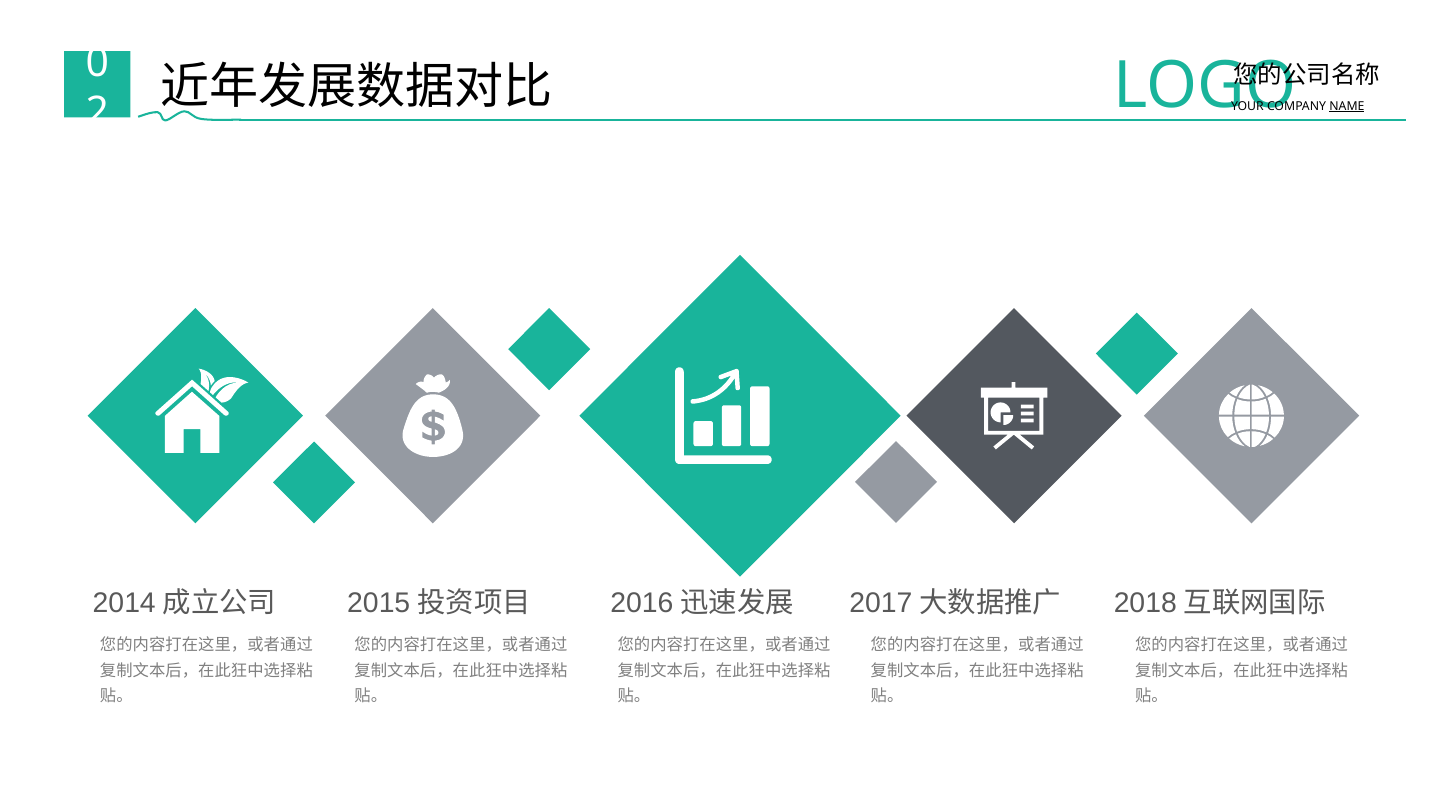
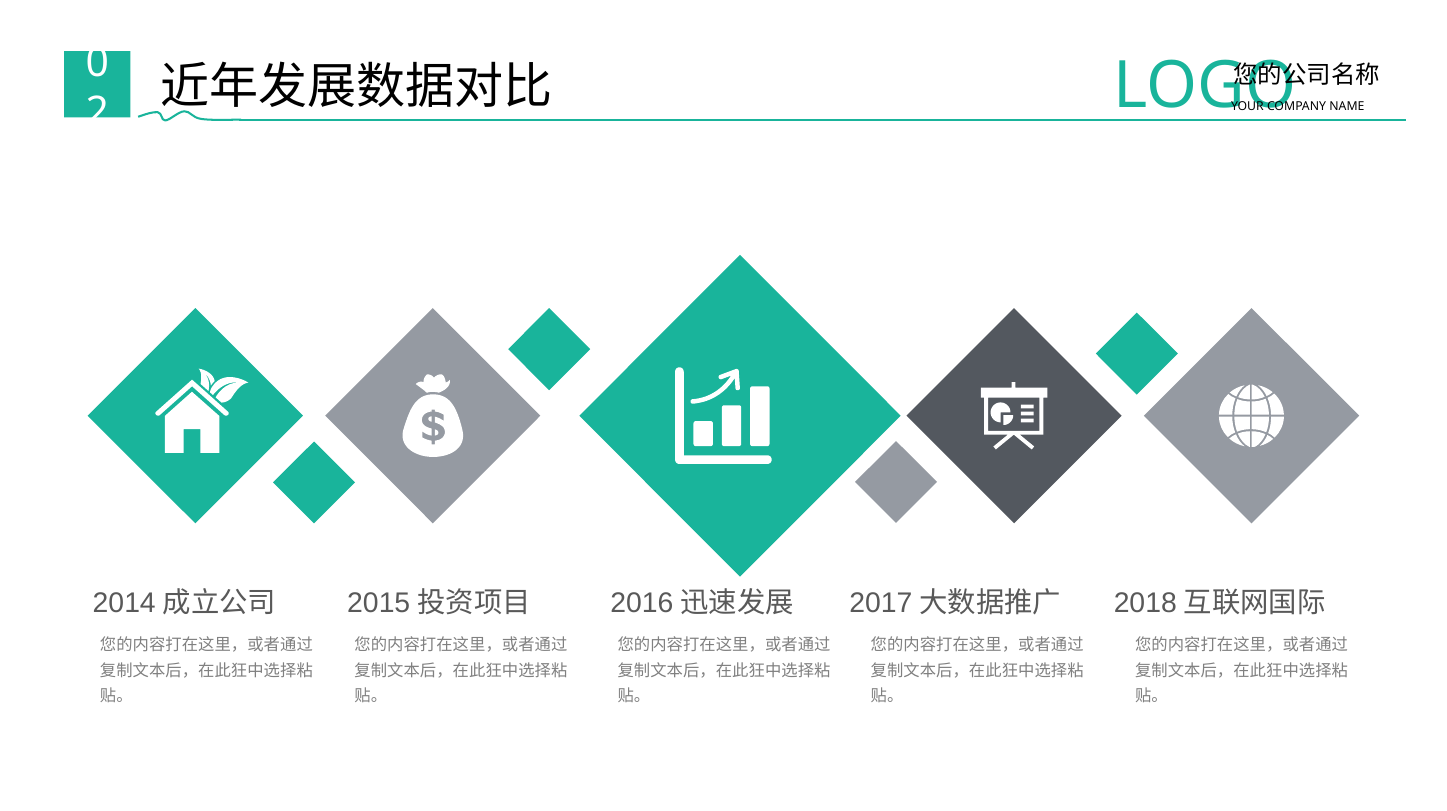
NAME underline: present -> none (1347, 106)
